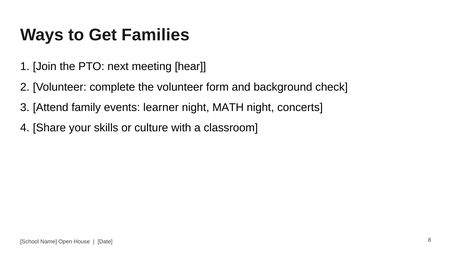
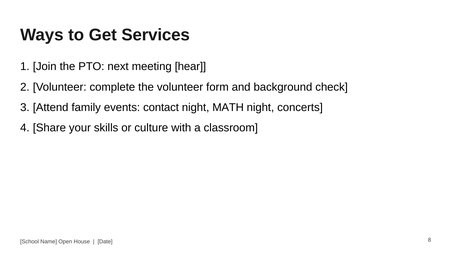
Families: Families -> Services (156, 35)
learner: learner -> contact (161, 107)
